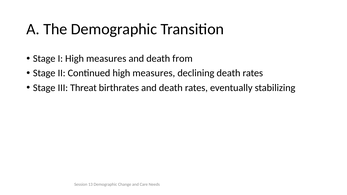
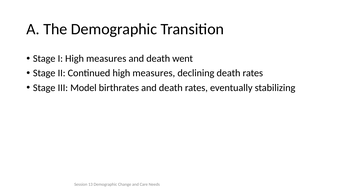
from: from -> went (183, 59)
Threat: Threat -> Model (83, 88)
